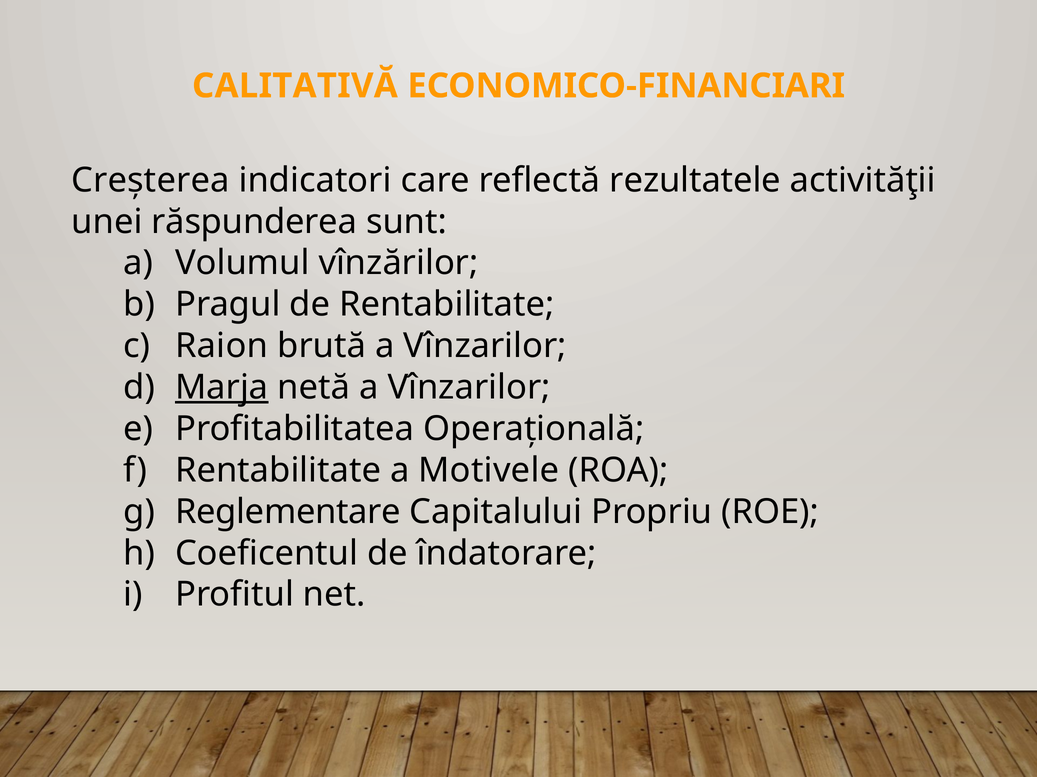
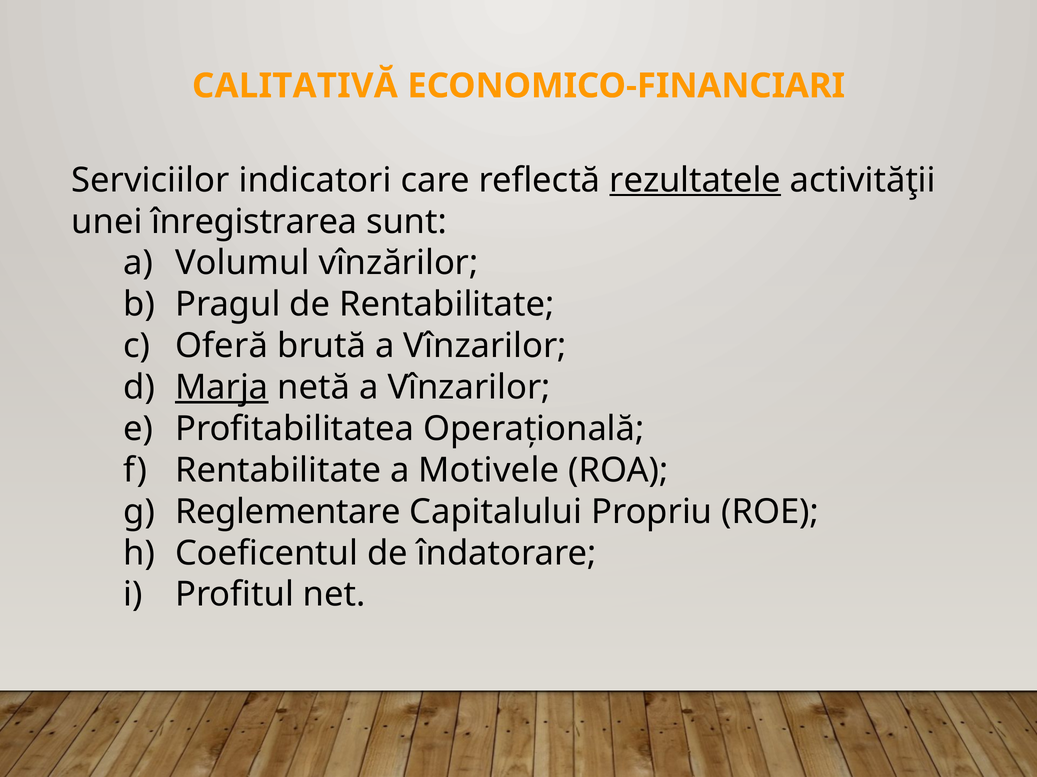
Creșterea: Creșterea -> Serviciilor (150, 180)
rezultatele underline: none -> present (695, 180)
răspunderea: răspunderea -> înregistrarea (254, 222)
Raion: Raion -> Oferă (222, 346)
